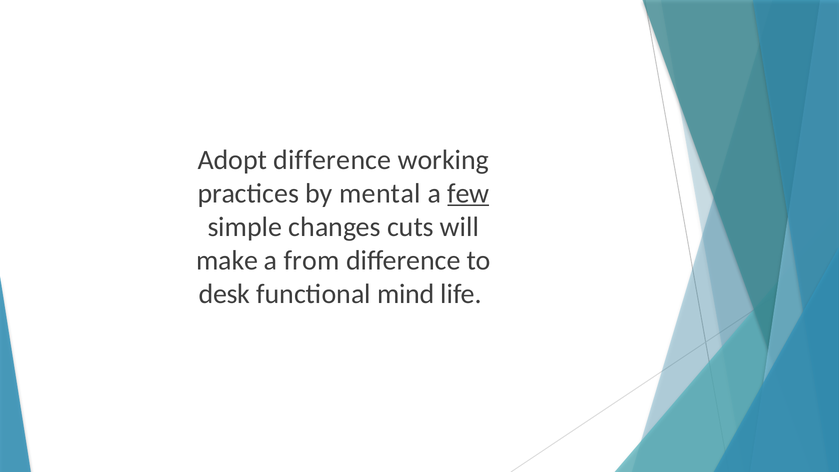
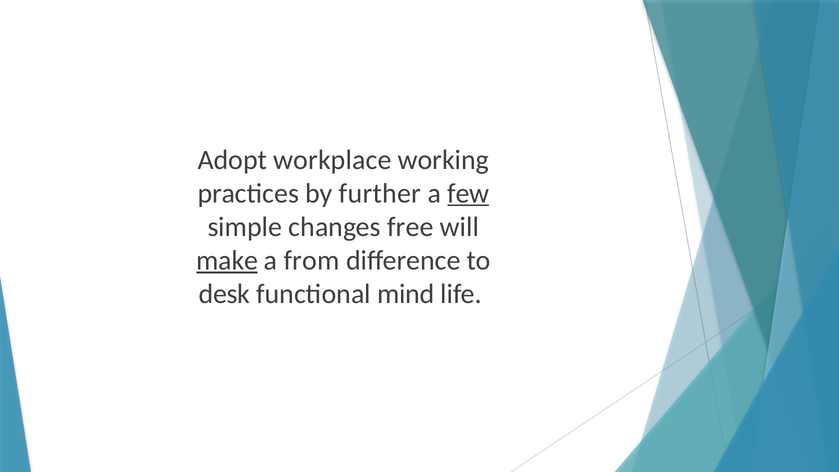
Adopt difference: difference -> workplace (332, 160)
mental: mental -> further (380, 193)
cuts: cuts -> free (410, 227)
make underline: none -> present (227, 260)
